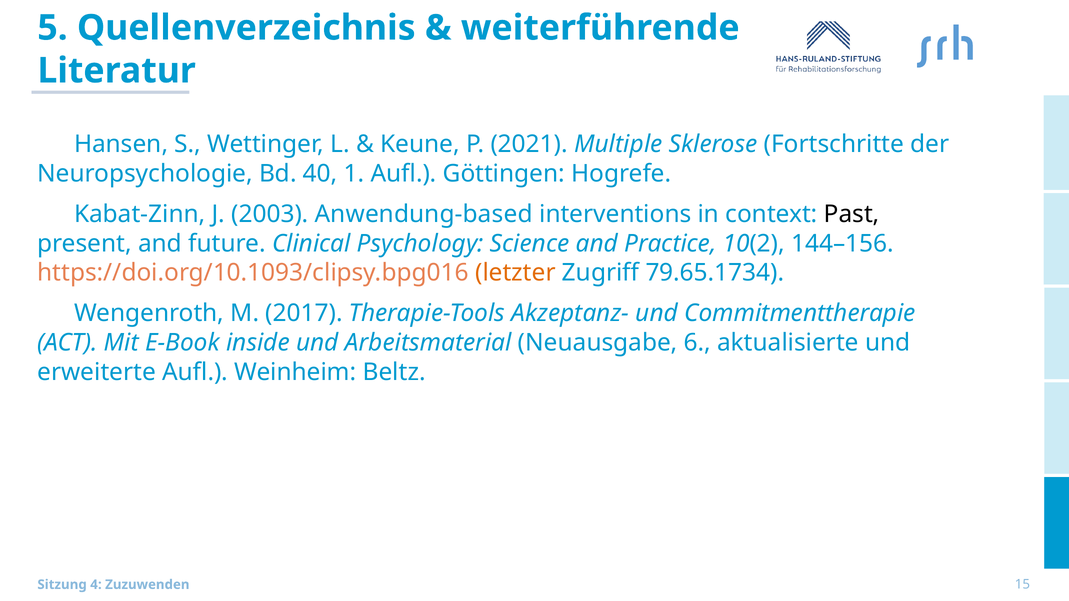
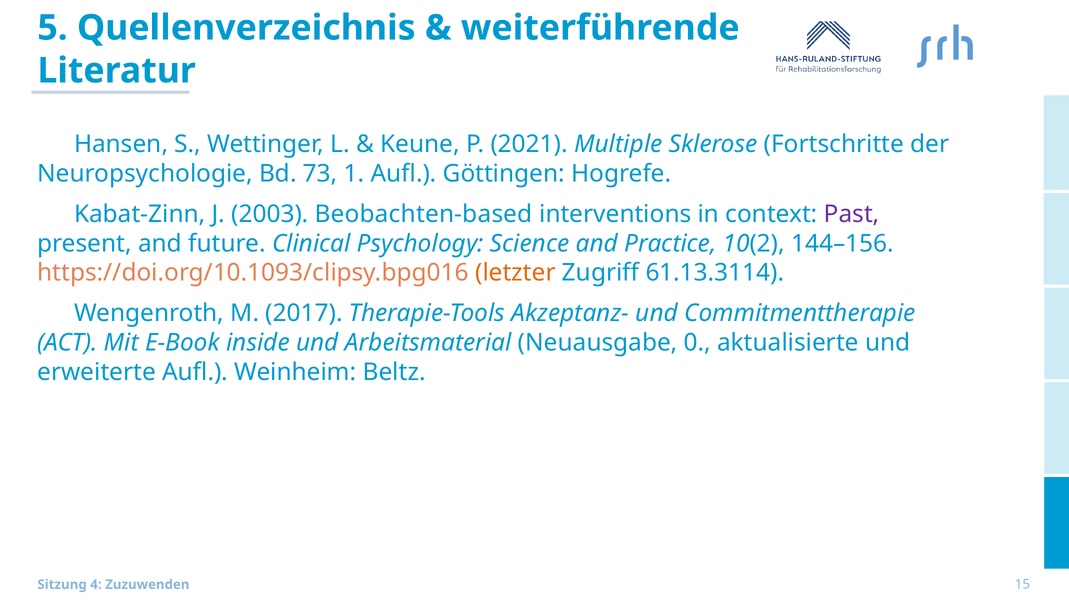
40: 40 -> 73 (320, 174)
Anwendung-based: Anwendung-based -> Beobachten-based (424, 214)
Past colour: black -> purple (852, 214)
79.65.1734: 79.65.1734 -> 61.13.3114 (715, 273)
6: 6 -> 0 (697, 343)
